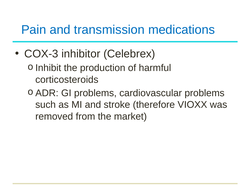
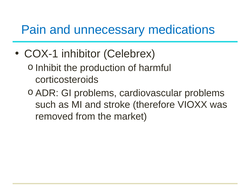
transmission: transmission -> unnecessary (109, 30)
COX-3: COX-3 -> COX-1 (41, 54)
